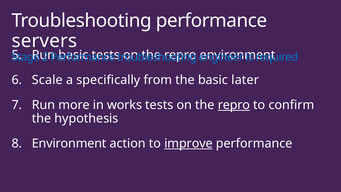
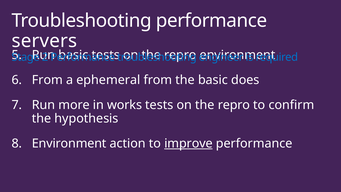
Scale: Scale -> From (47, 80)
specifically: specifically -> ephemeral (108, 80)
later: later -> does (245, 80)
repro underline: present -> none (234, 105)
